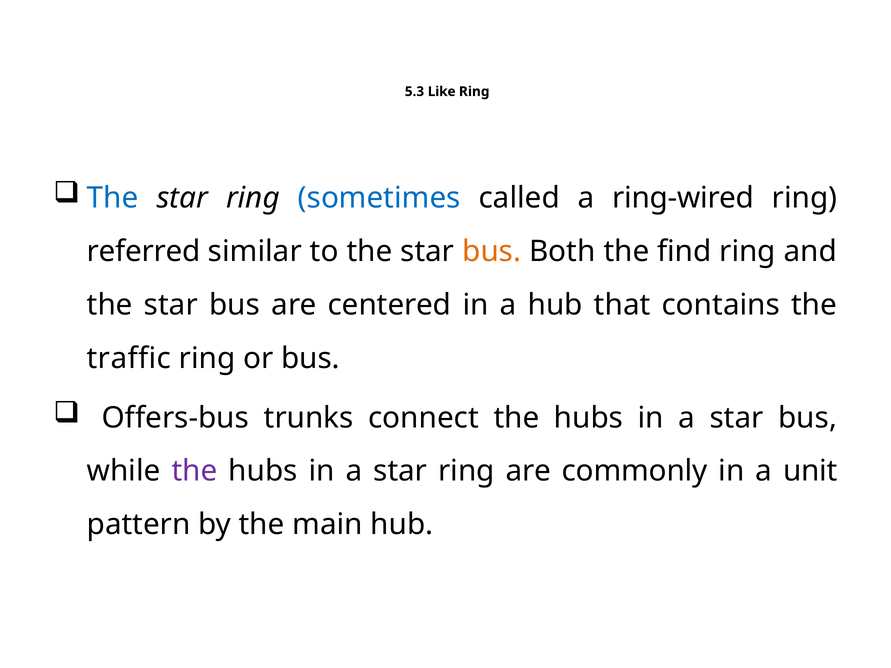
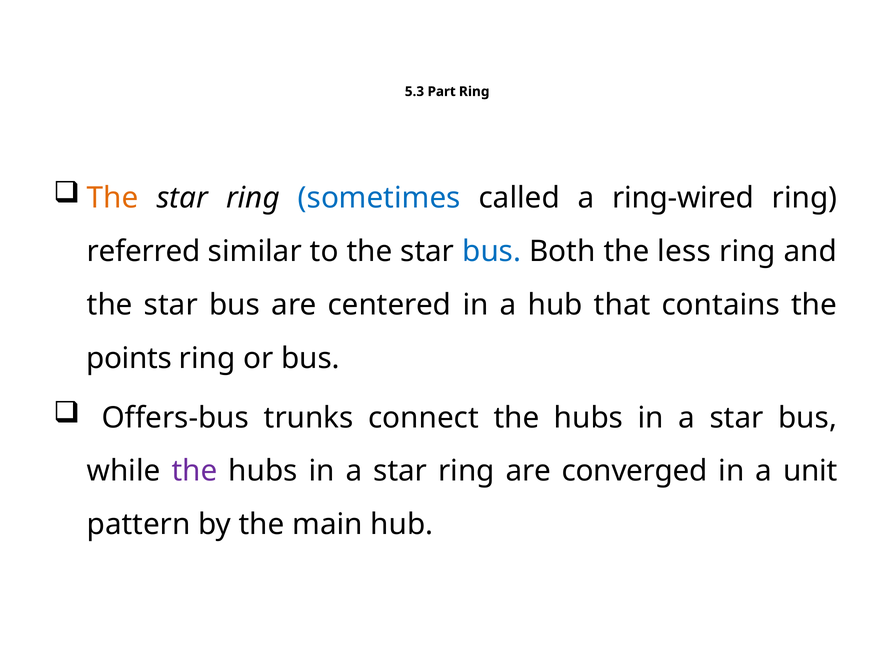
Like: Like -> Part (442, 92)
The colour: blue -> orange (113, 198)
bus colour: orange -> blue (492, 252)
find: find -> less (684, 252)
traffic: traffic -> points (129, 358)
commonly: commonly -> converged (635, 471)
